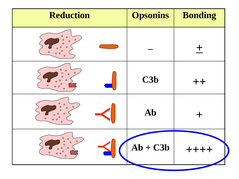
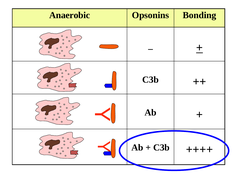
Reduction: Reduction -> Anaerobic (70, 15)
